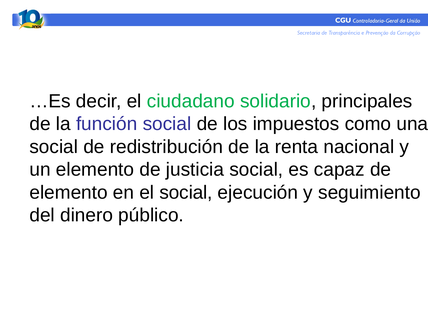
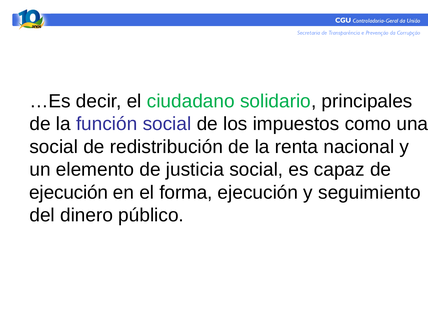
elemento: elemento -> ejecución (69, 193)
el social: social -> forma (186, 193)
